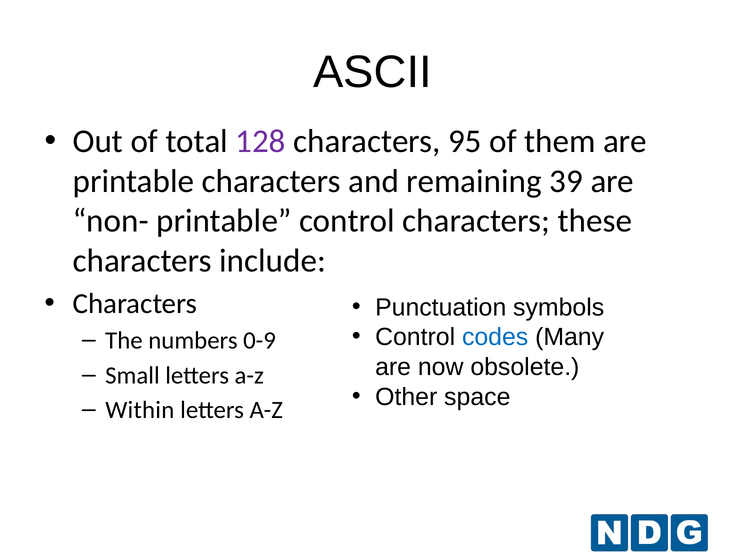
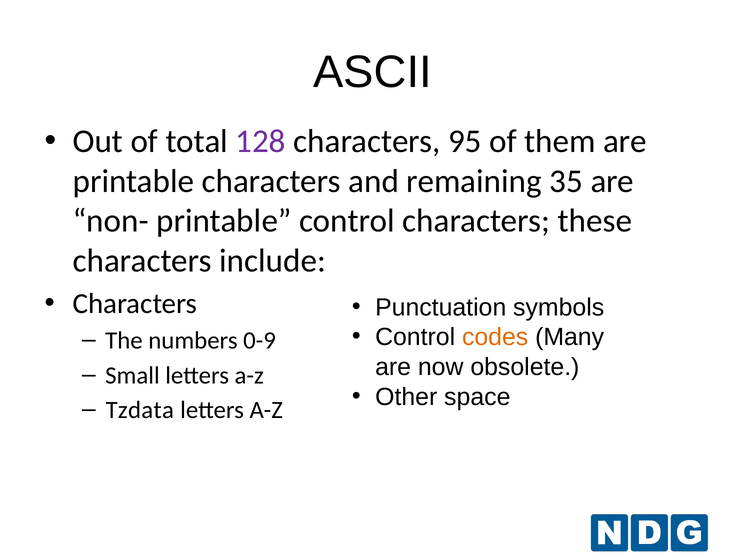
39: 39 -> 35 (566, 181)
codes colour: blue -> orange (495, 337)
Within: Within -> Tzdata (140, 410)
